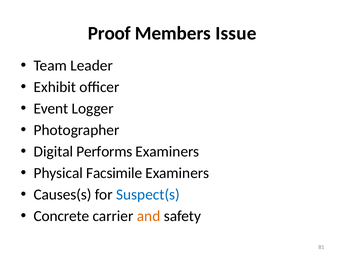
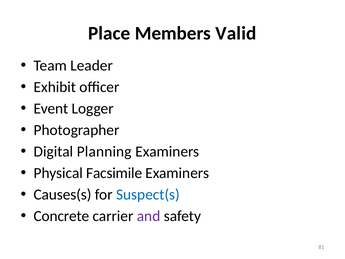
Proof: Proof -> Place (109, 33)
Issue: Issue -> Valid (236, 33)
Performs: Performs -> Planning (104, 151)
and colour: orange -> purple (149, 216)
